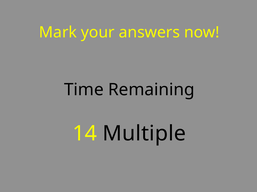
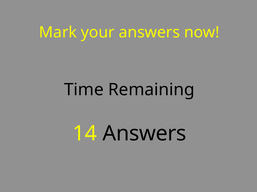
14 Multiple: Multiple -> Answers (144, 134)
